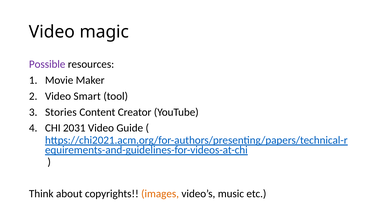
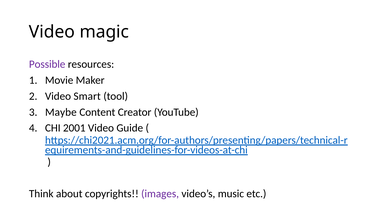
Stories: Stories -> Maybe (61, 112)
2031: 2031 -> 2001 (74, 128)
images colour: orange -> purple (160, 194)
